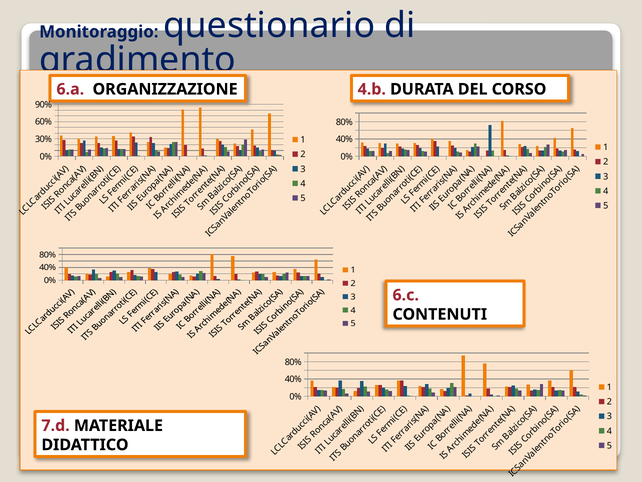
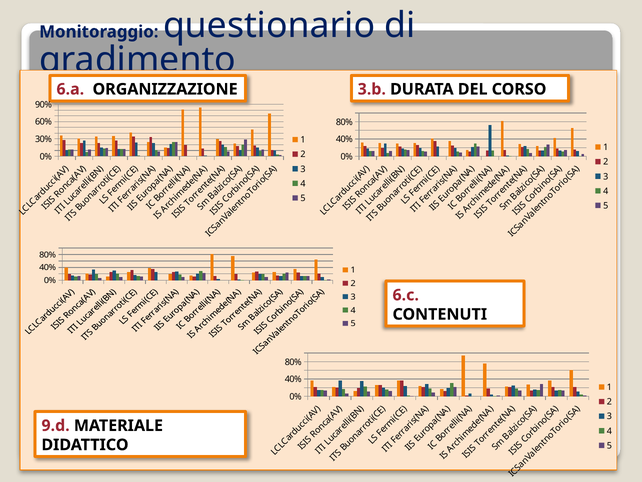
4.b: 4.b -> 3.b (372, 89)
7.d: 7.d -> 9.d (56, 425)
